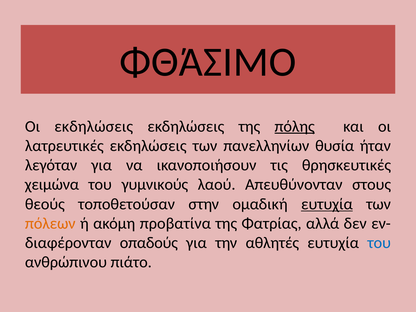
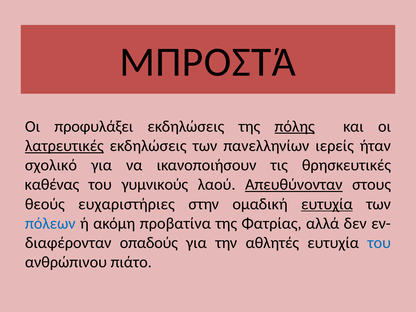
ΦΘΆΣΙΜΟ: ΦΘΆΣΙΜΟ -> ΜΠΡΟΣΤΆ (208, 62)
Οι εκδηλώσεις: εκδηλώσεις -> προφυλάξει (94, 126)
λατρευτικές underline: none -> present (64, 146)
θυσία: θυσία -> ιερείς (335, 146)
λεγόταν: λεγόταν -> σχολικό (51, 165)
χειμώνα: χειμώνα -> καθένας (52, 185)
Απευθύνονταν underline: none -> present (294, 185)
τοποθετούσαν: τοποθετούσαν -> ευχαριστήριες (127, 204)
πόλεων colour: orange -> blue (50, 223)
